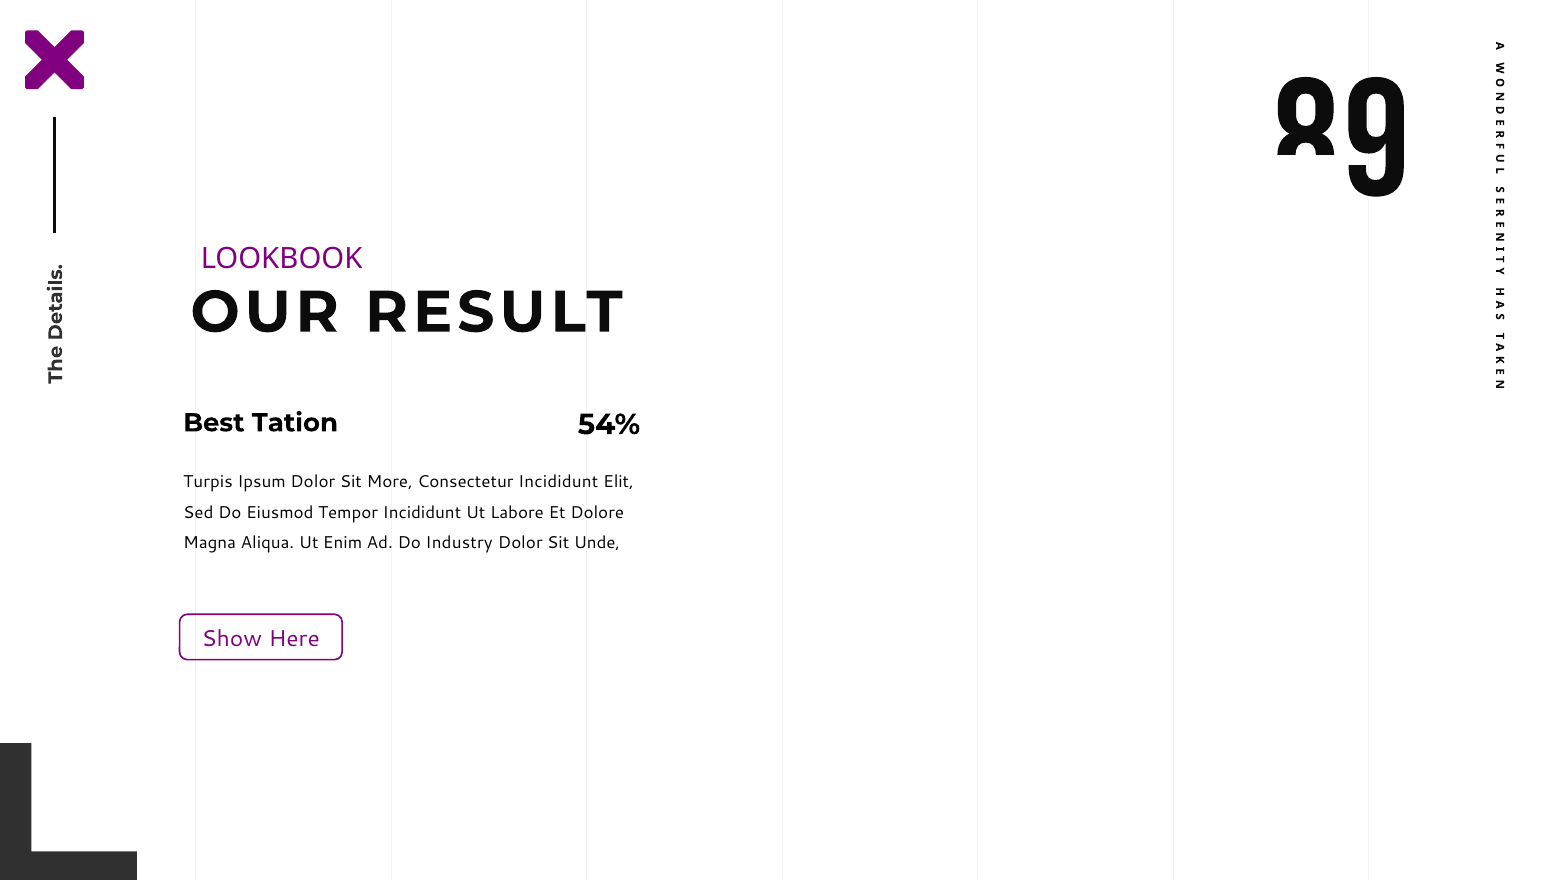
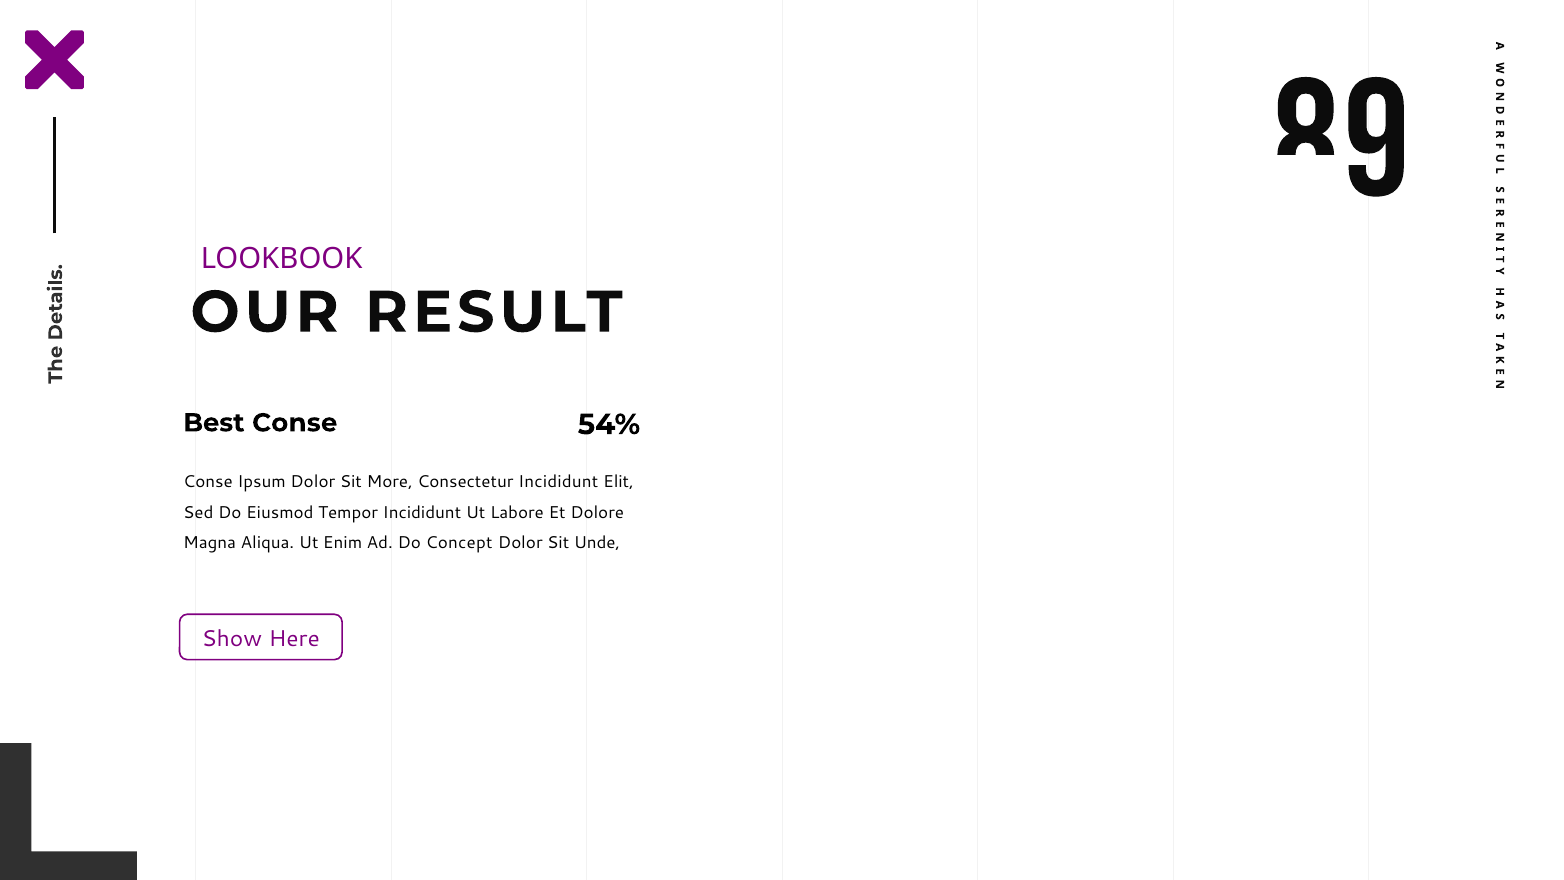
Best Tation: Tation -> Conse (295, 423)
Turpis: Turpis -> Conse (208, 482)
Industry: Industry -> Concept (459, 543)
